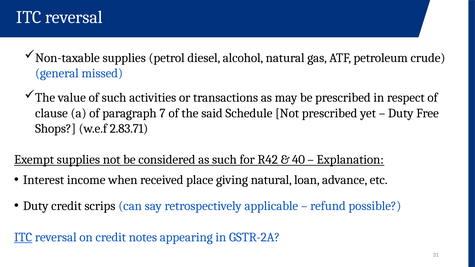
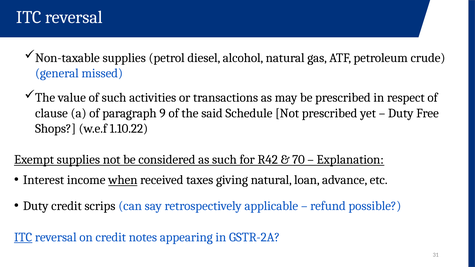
7: 7 -> 9 (163, 113)
2.83.71: 2.83.71 -> 1.10.22 (129, 129)
40: 40 -> 70 (299, 160)
when underline: none -> present (123, 180)
place: place -> taxes (200, 180)
